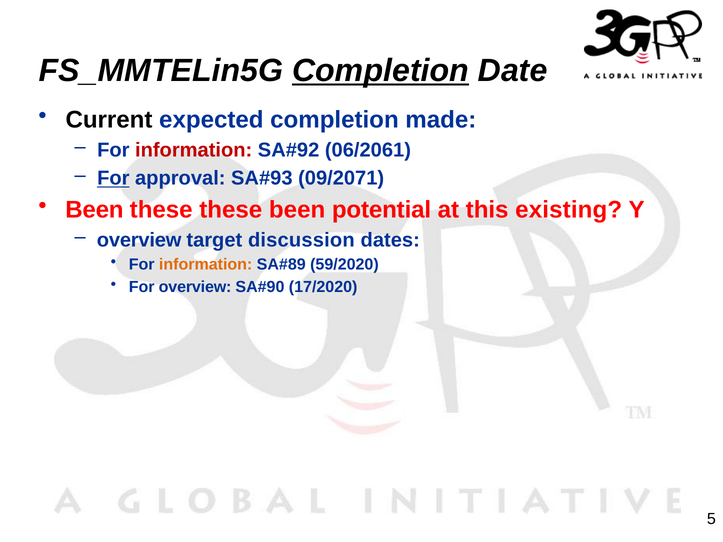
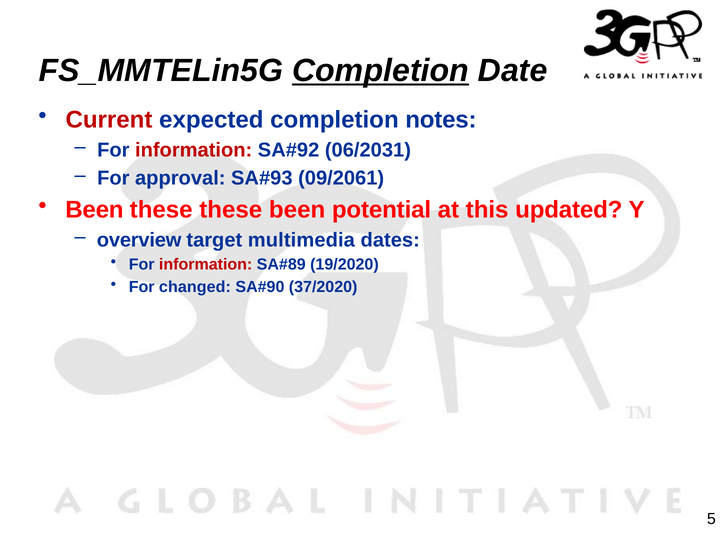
Current colour: black -> red (109, 120)
made: made -> notes (441, 120)
06/2061: 06/2061 -> 06/2031 (368, 150)
For underline: present -> none (113, 178)
09/2071: 09/2071 -> 09/2061 (341, 178)
existing: existing -> updated (569, 210)
discussion: discussion -> multimedia (301, 240)
information colour: orange -> red (206, 265)
59/2020: 59/2020 -> 19/2020 (344, 265)
For overview: overview -> changed (195, 287)
17/2020: 17/2020 -> 37/2020 (323, 287)
